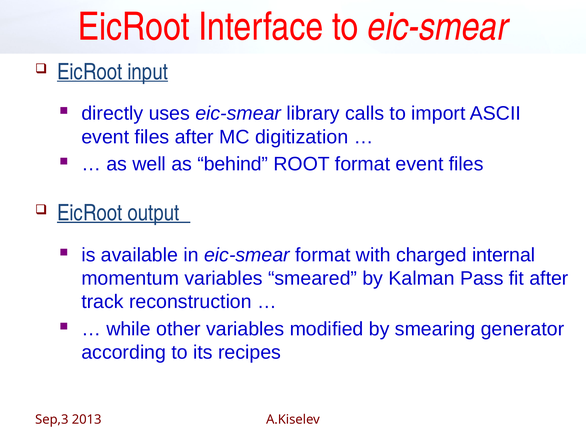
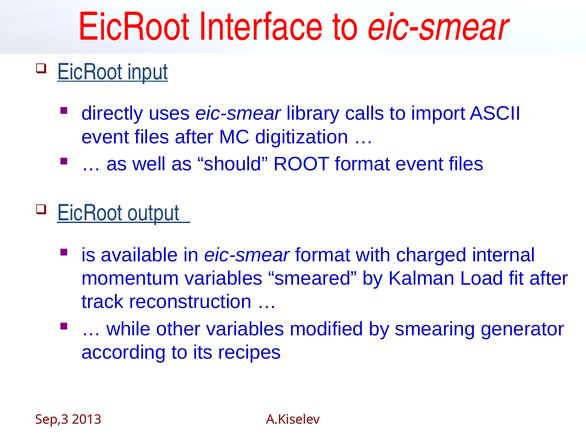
behind: behind -> should (233, 164)
Pass: Pass -> Load (482, 279)
